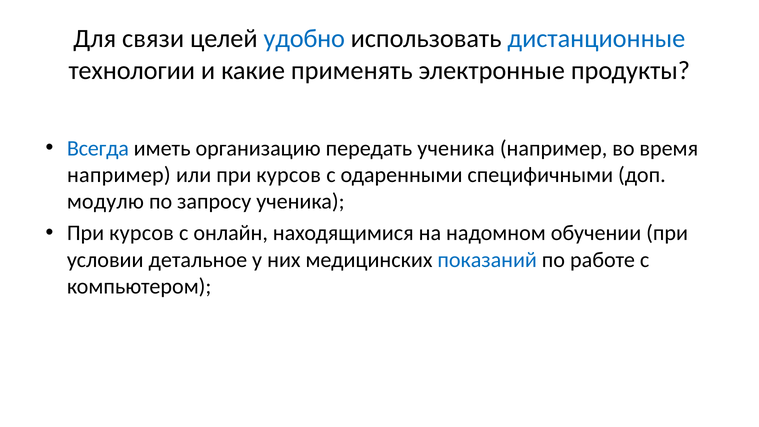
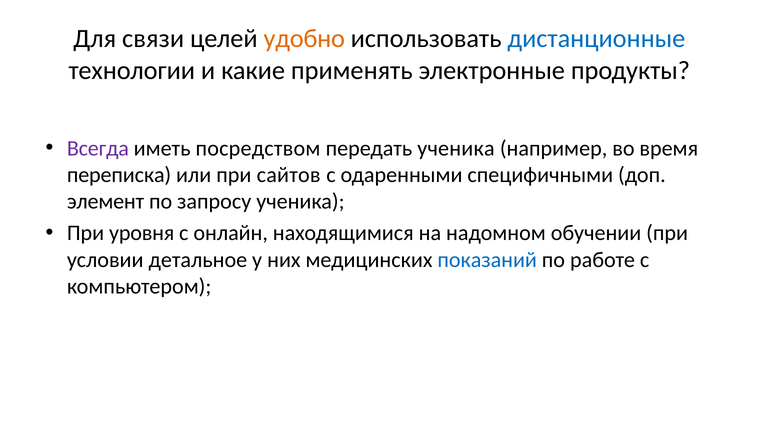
удобно colour: blue -> orange (304, 39)
Всегда colour: blue -> purple (98, 148)
организацию: организацию -> посредством (258, 148)
например: например -> переписка (119, 175)
или при курсов: курсов -> сайтов (289, 175)
модулю: модулю -> элемент (106, 202)
курсов: курсов -> уровня (142, 233)
